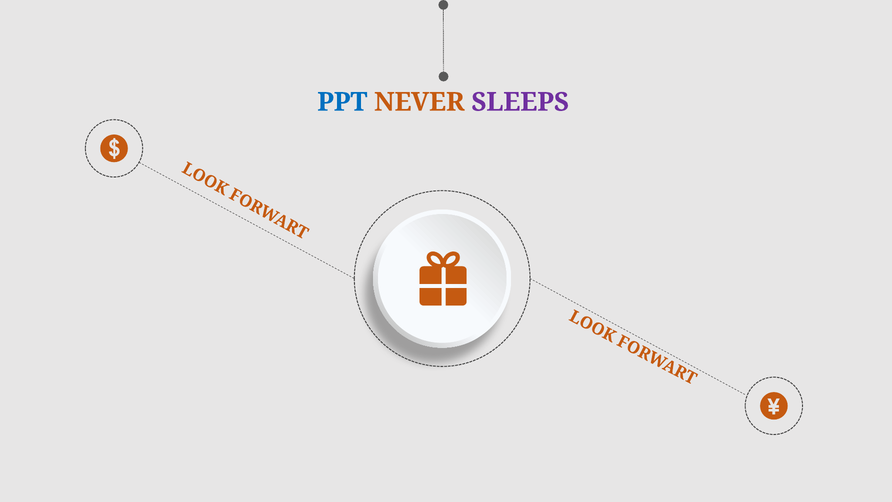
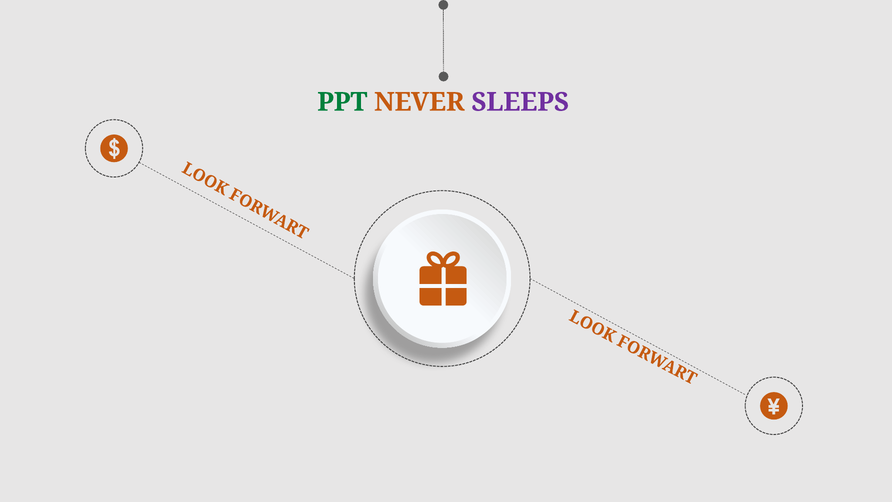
PPT colour: blue -> green (342, 102)
